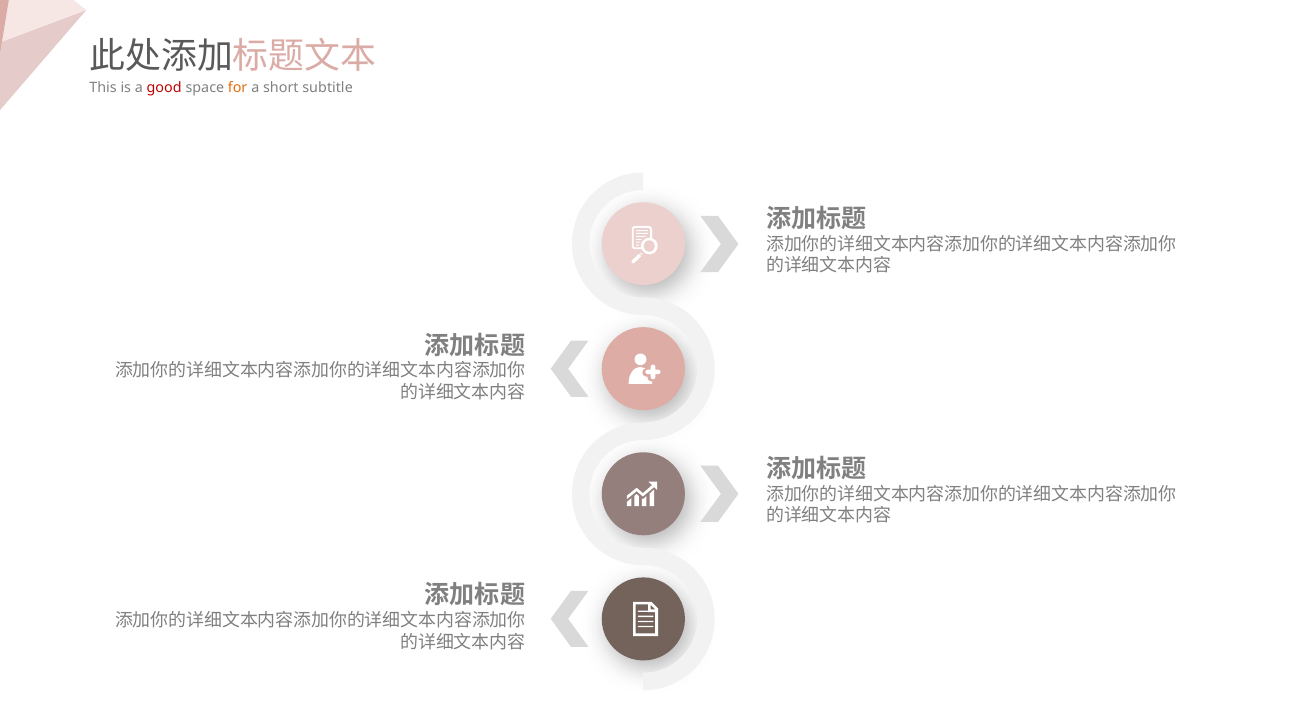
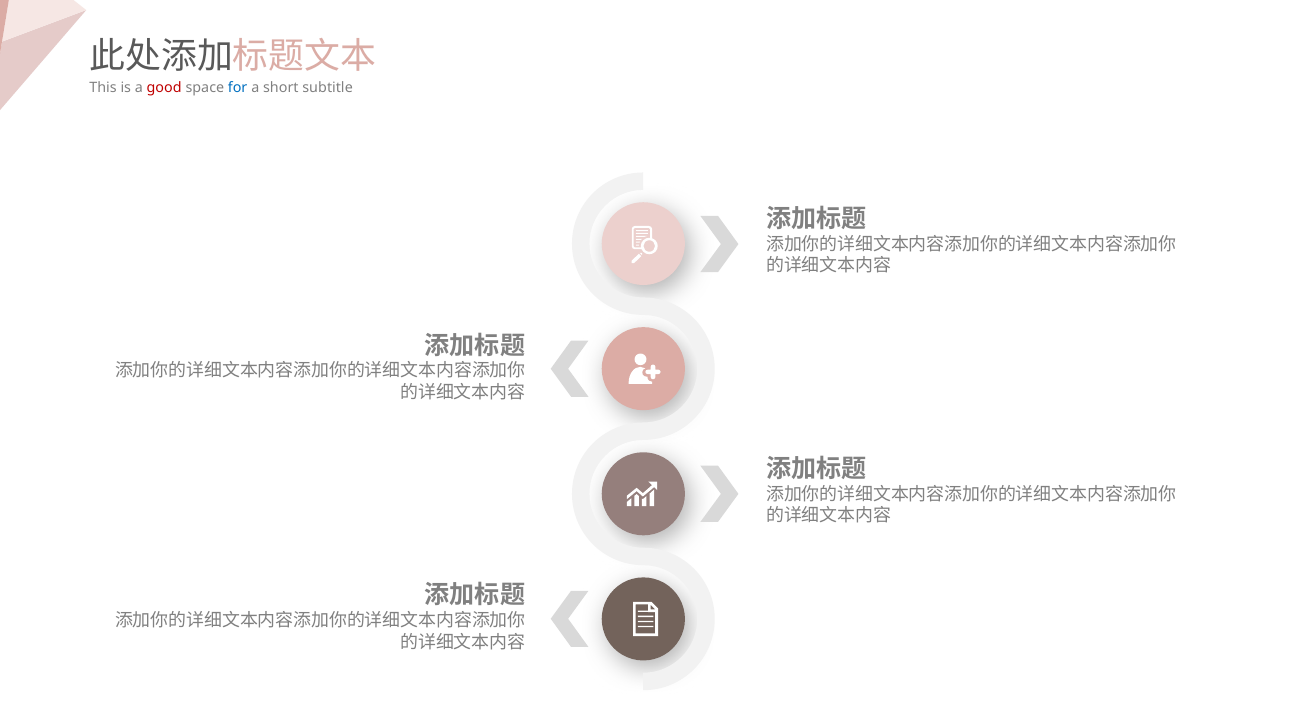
for colour: orange -> blue (238, 88)
